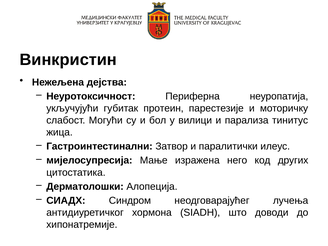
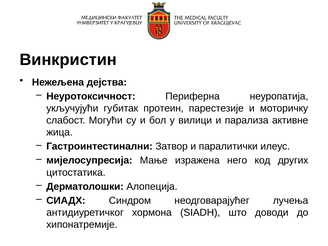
тинитус: тинитус -> активне (290, 120)
